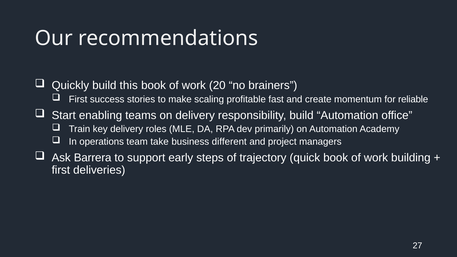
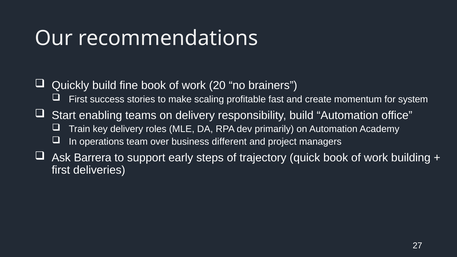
this: this -> fine (129, 86)
reliable: reliable -> system (413, 99)
take: take -> over (160, 142)
